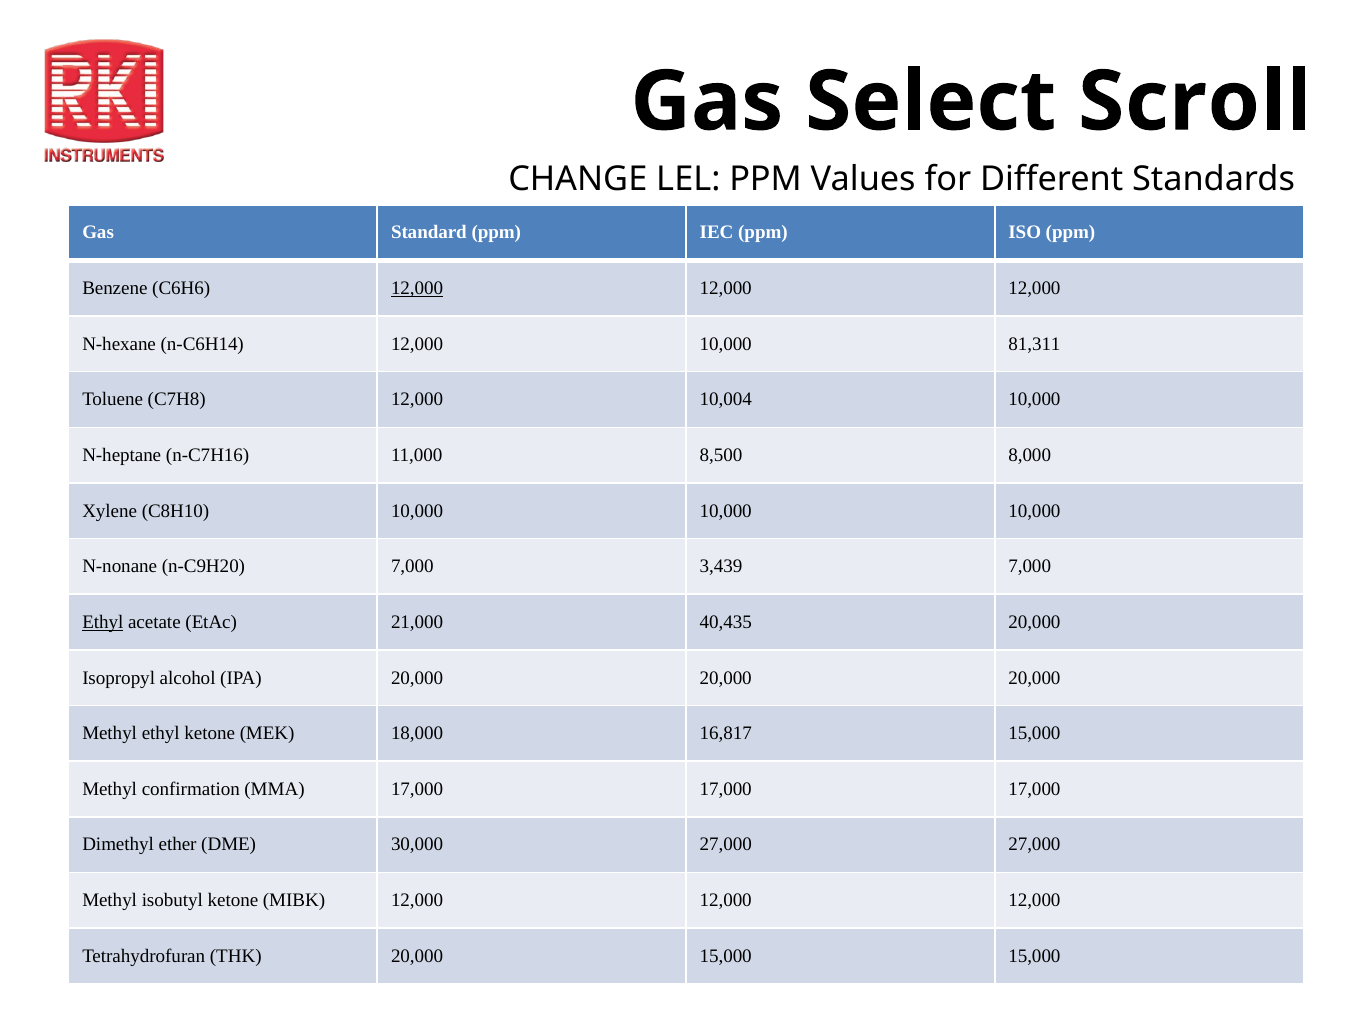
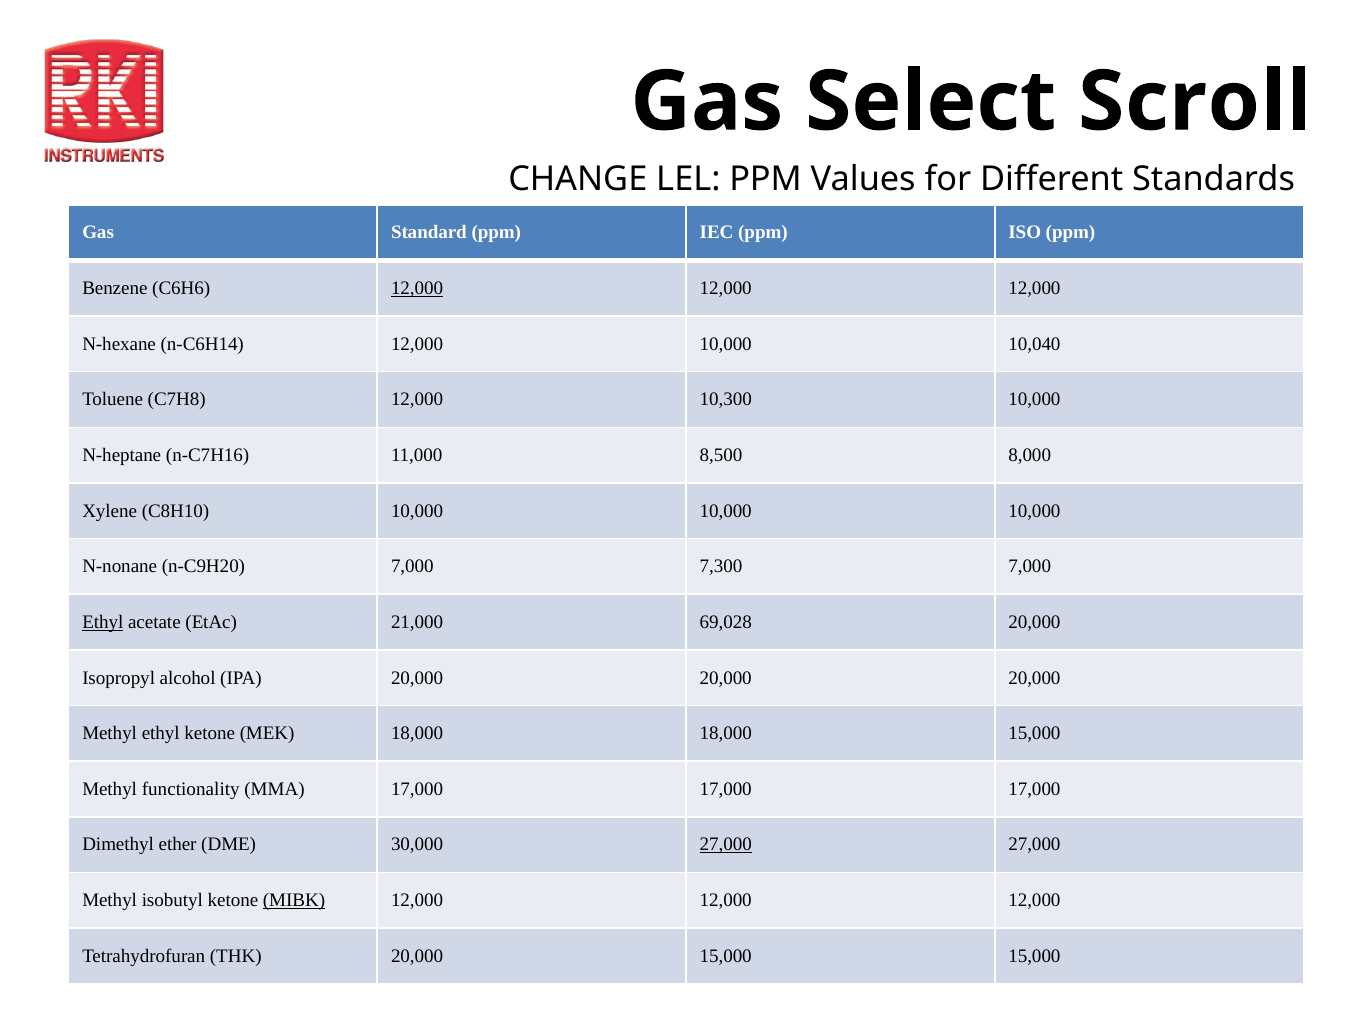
81,311: 81,311 -> 10,040 (1034, 344)
10,004: 10,004 -> 10,300 (726, 400)
3,439: 3,439 -> 7,300 (721, 566)
40,435: 40,435 -> 69,028 (726, 622)
18,000 16,817: 16,817 -> 18,000 (726, 733)
confirmation: confirmation -> functionality (191, 789)
27,000 underline: none -> present (726, 845)
MIBK underline: none -> present (294, 900)
